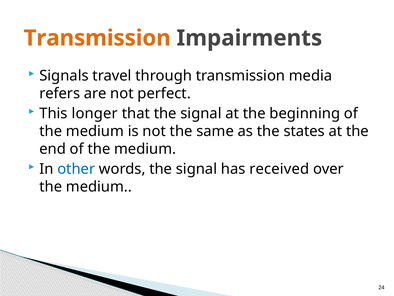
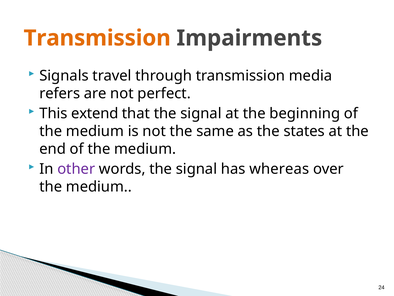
longer: longer -> extend (95, 113)
other colour: blue -> purple (76, 169)
received: received -> whereas (279, 169)
